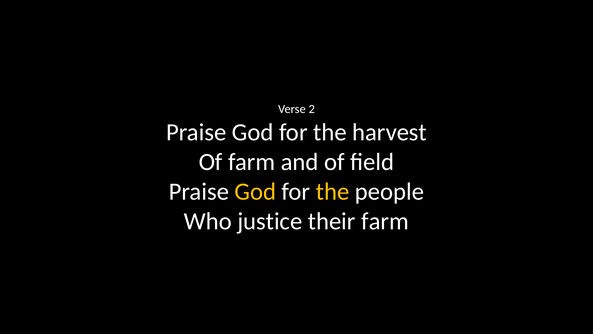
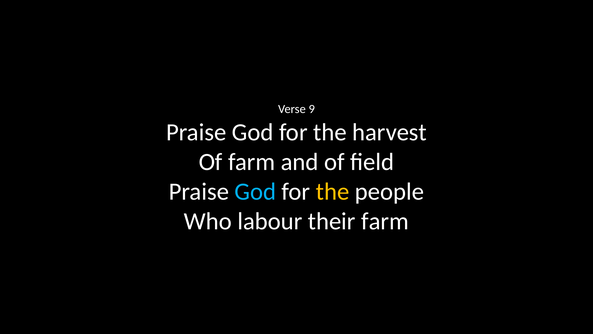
2: 2 -> 9 (312, 109)
God colour: yellow -> light blue (255, 191)
justice: justice -> labour (270, 221)
